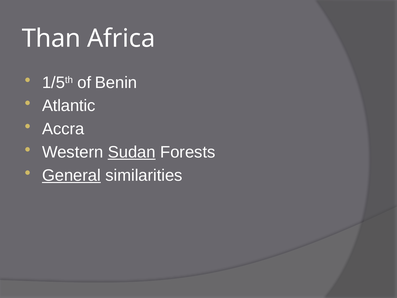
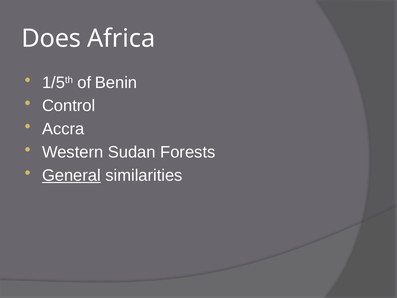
Than: Than -> Does (51, 39)
Atlantic: Atlantic -> Control (69, 106)
Sudan underline: present -> none (132, 152)
